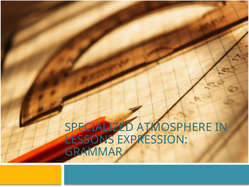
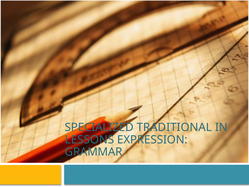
ATMOSPHERE: ATMOSPHERE -> TRADITIONAL (174, 127)
